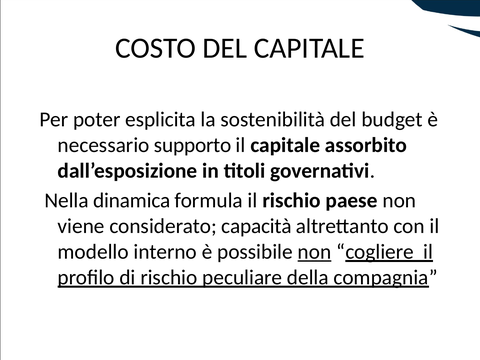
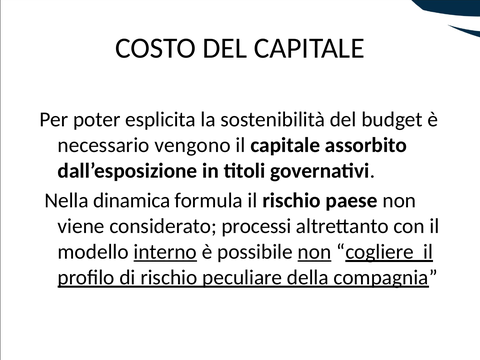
supporto: supporto -> vengono (193, 145)
capacità: capacità -> processi (256, 226)
interno underline: none -> present (165, 252)
